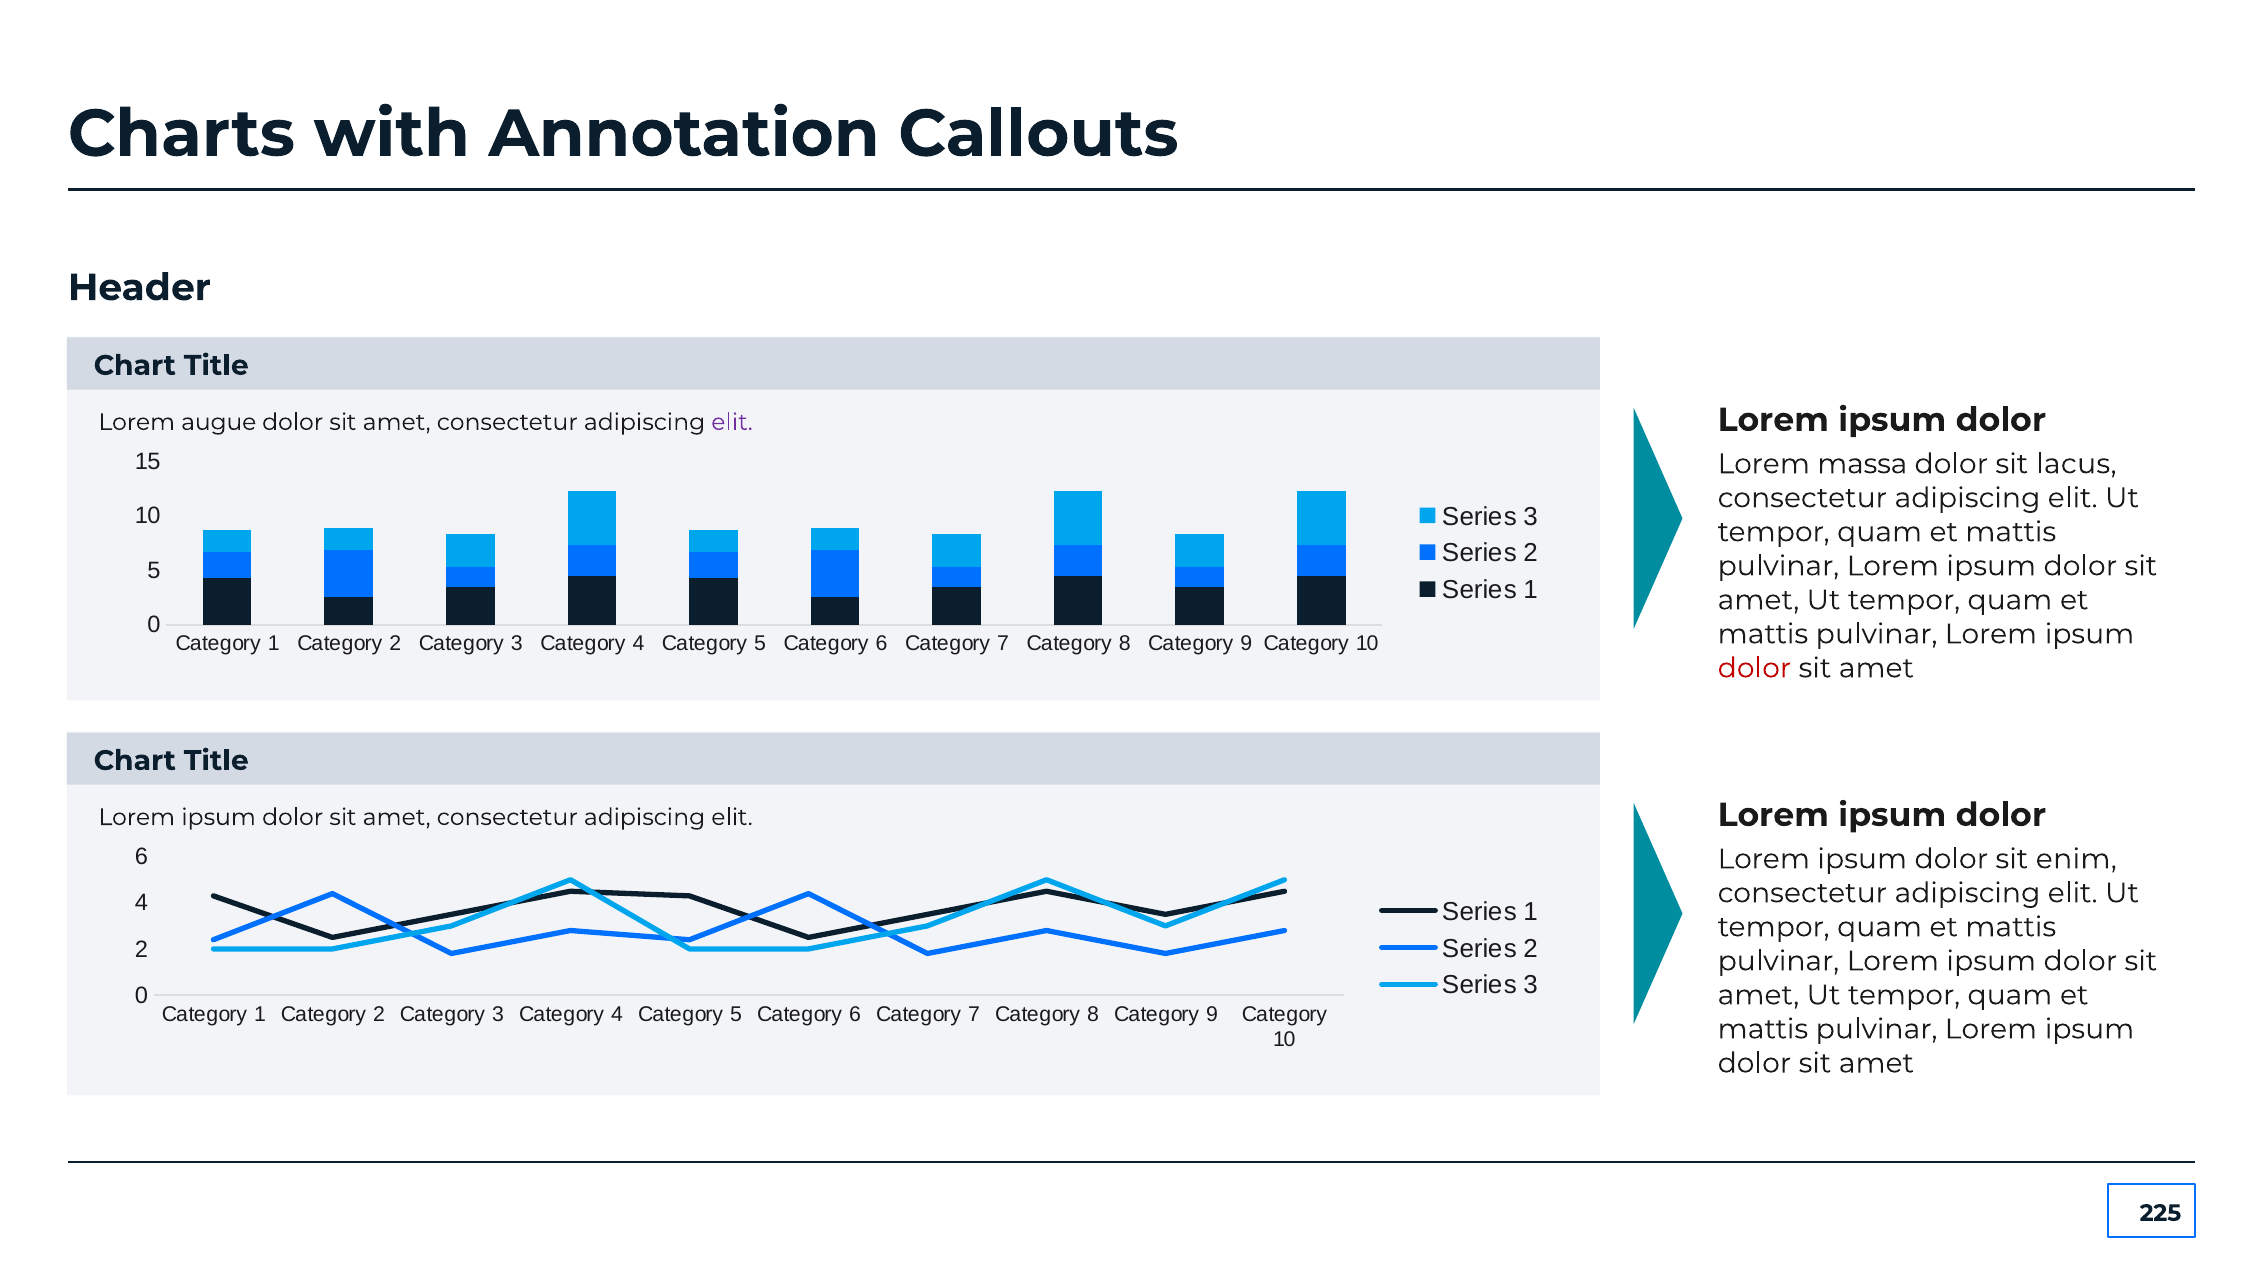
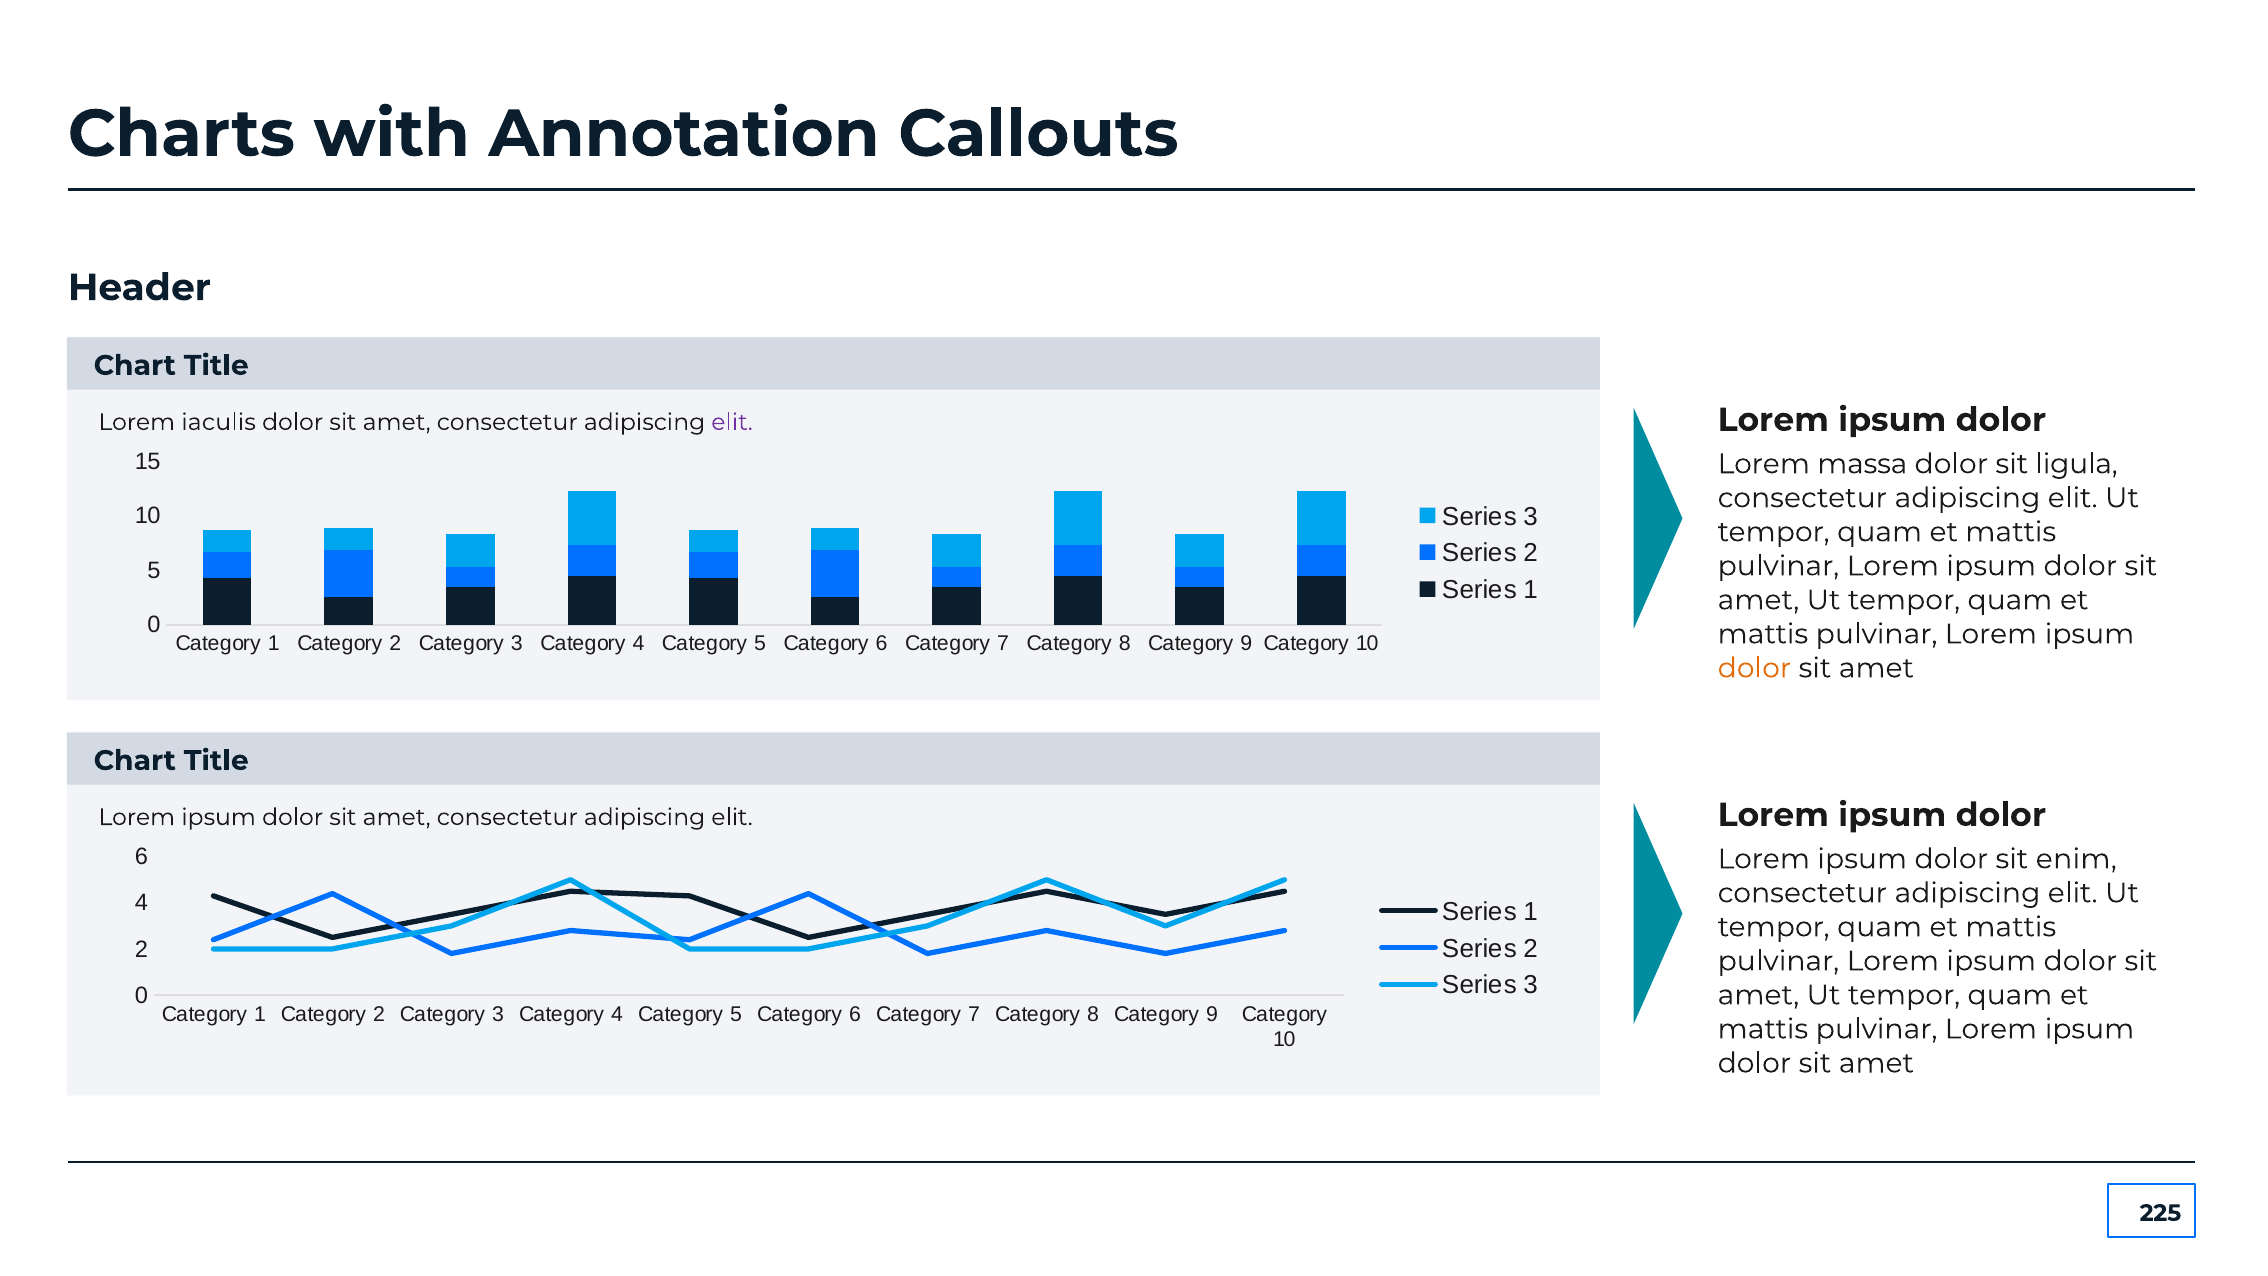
augue: augue -> iaculis (219, 422)
lacus: lacus -> ligula (2077, 464)
dolor colour: red -> orange (1754, 668)
